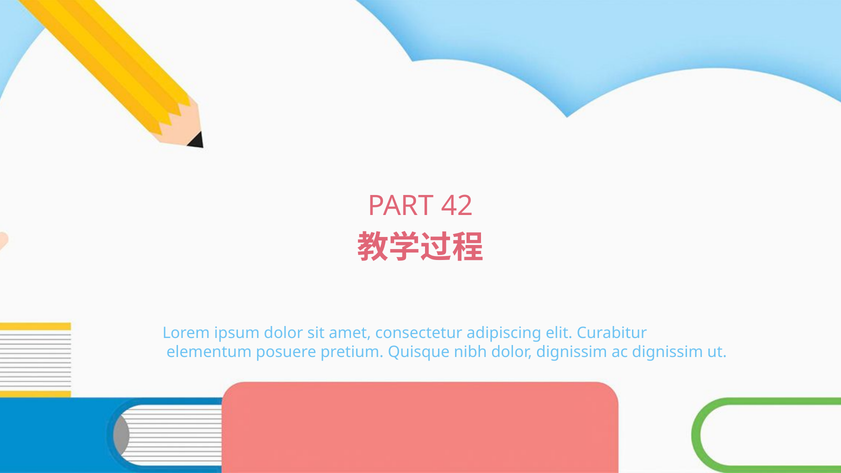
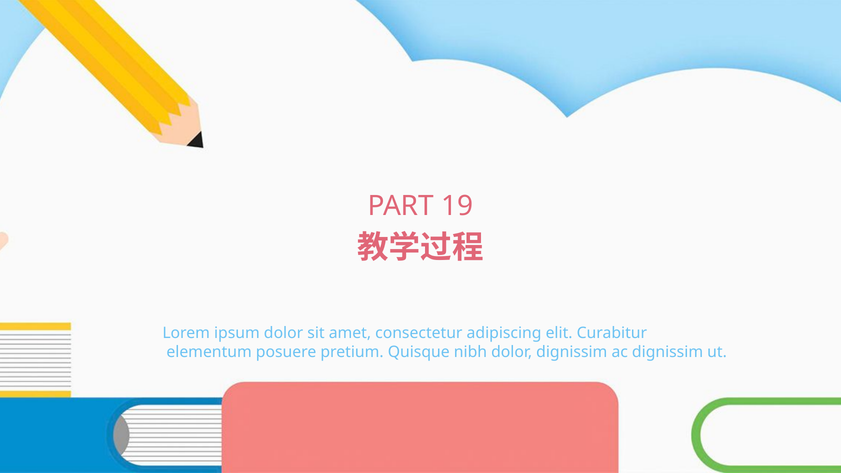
42: 42 -> 19 (457, 206)
